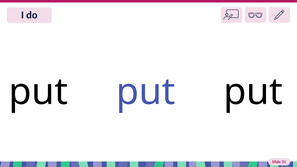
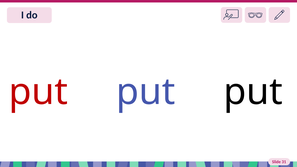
put colour: black -> red (38, 92)
